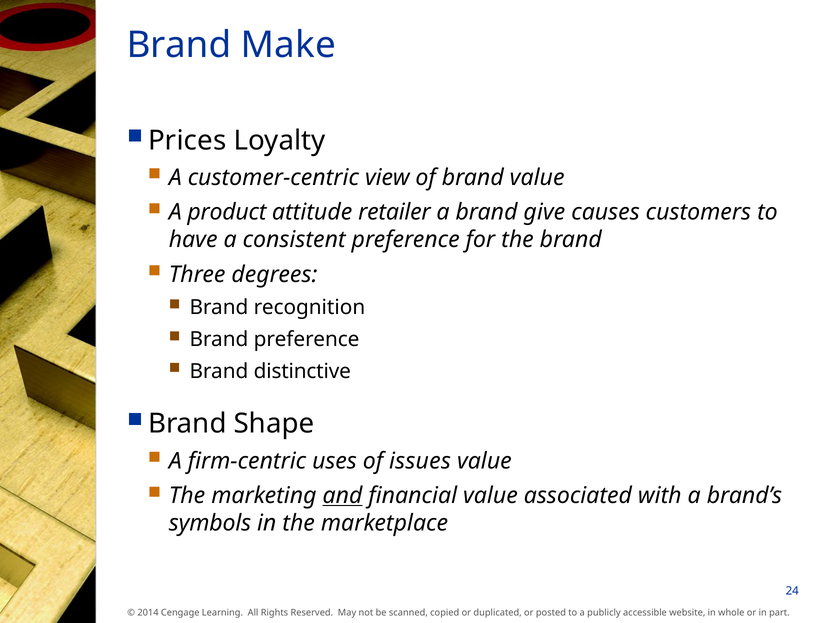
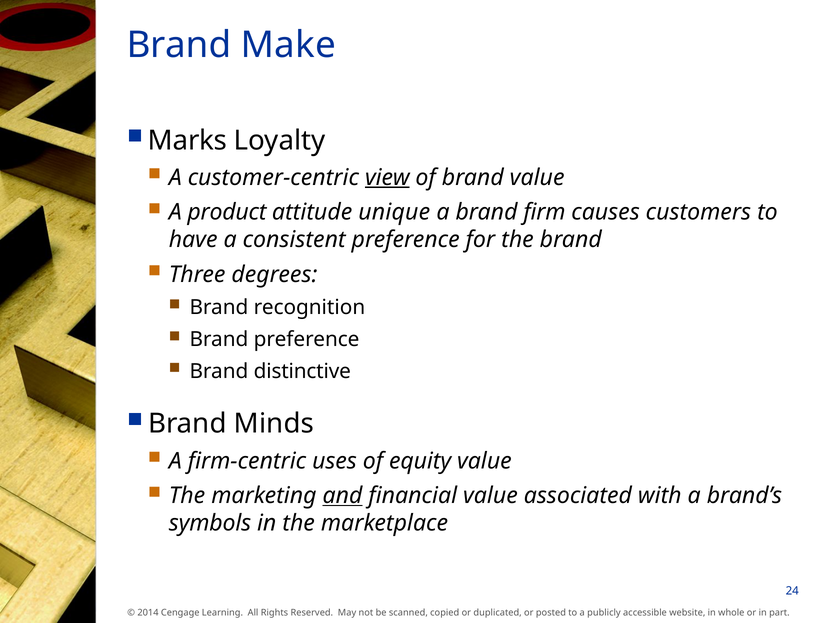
Prices: Prices -> Marks (187, 140)
view underline: none -> present (387, 177)
retailer: retailer -> unique (394, 212)
give: give -> firm (544, 212)
Shape: Shape -> Minds (274, 424)
issues: issues -> equity (420, 461)
